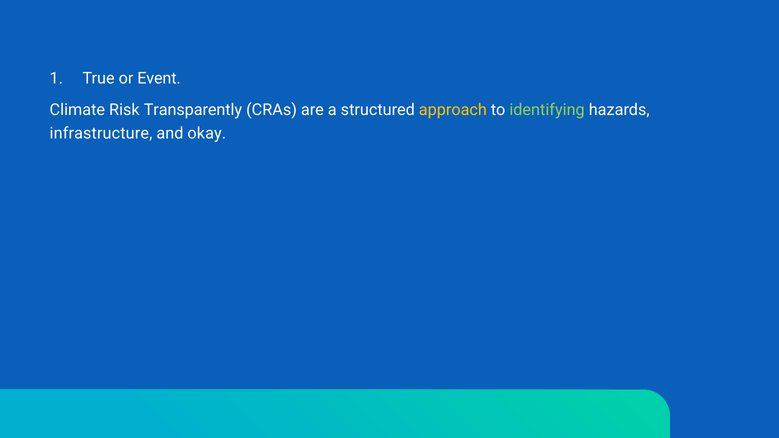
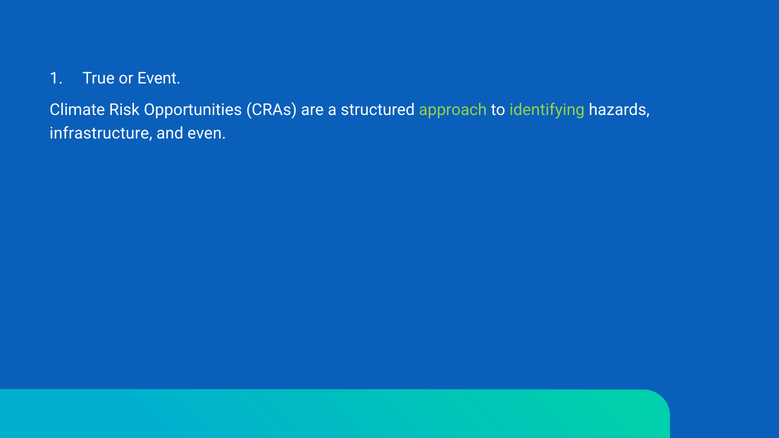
Transparently: Transparently -> Opportunities (193, 110)
approach colour: yellow -> light green (453, 110)
okay: okay -> even (207, 134)
